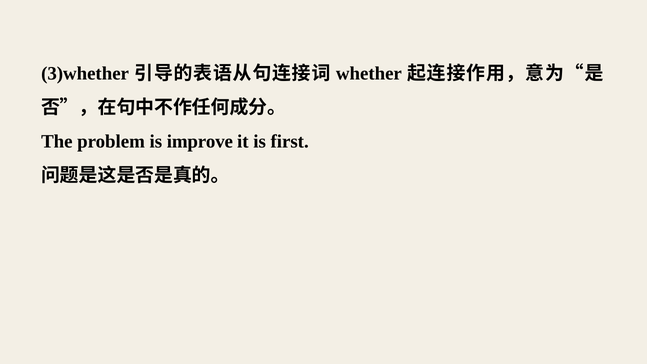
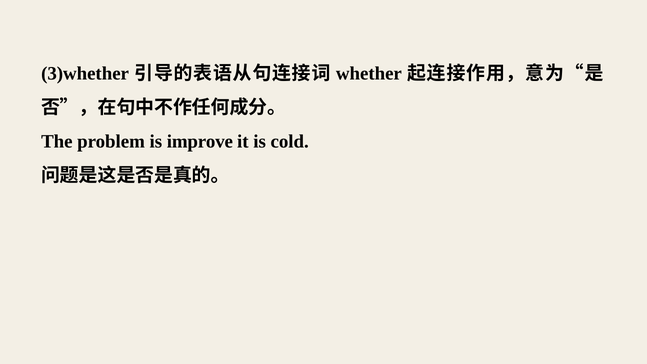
first: first -> cold (290, 142)
